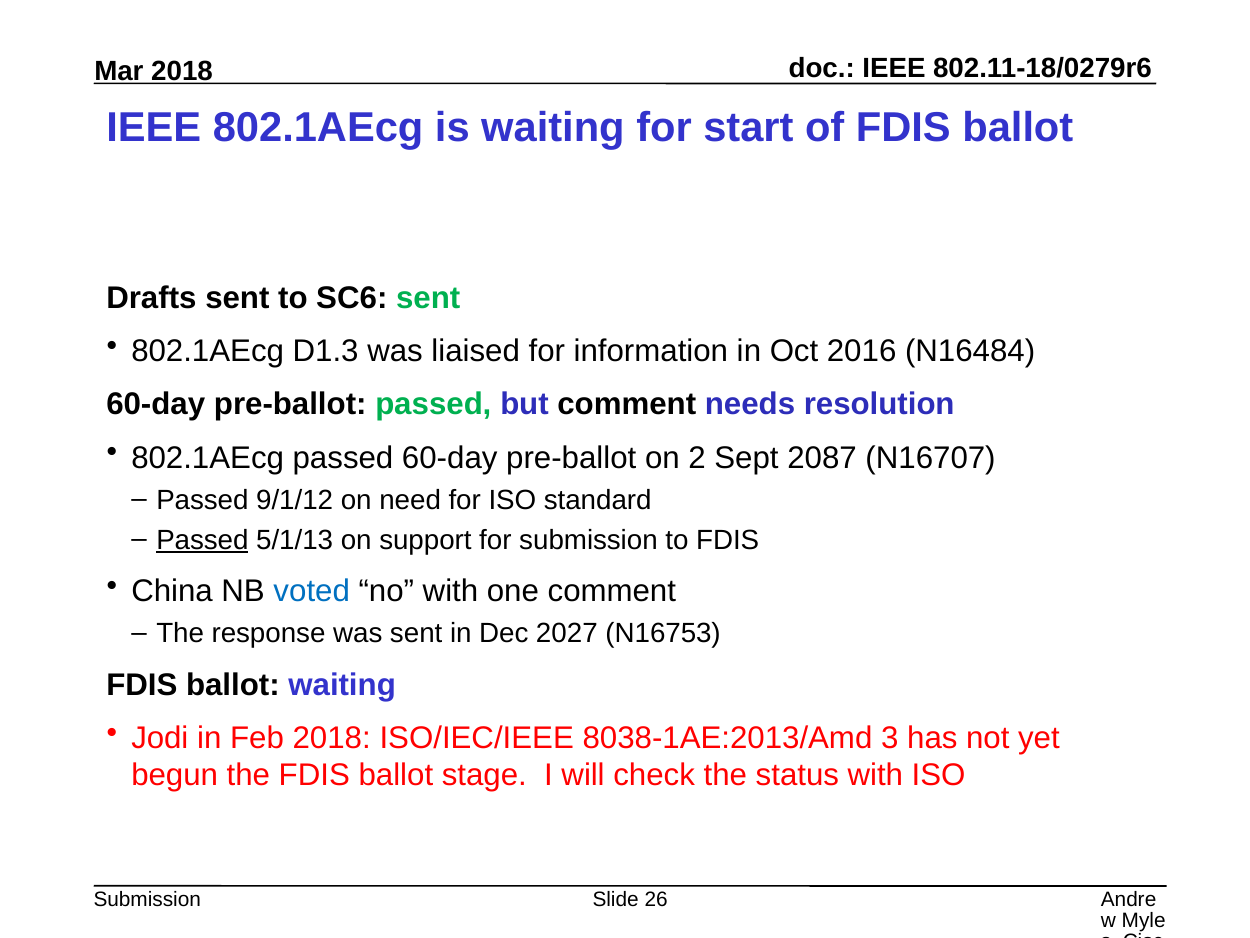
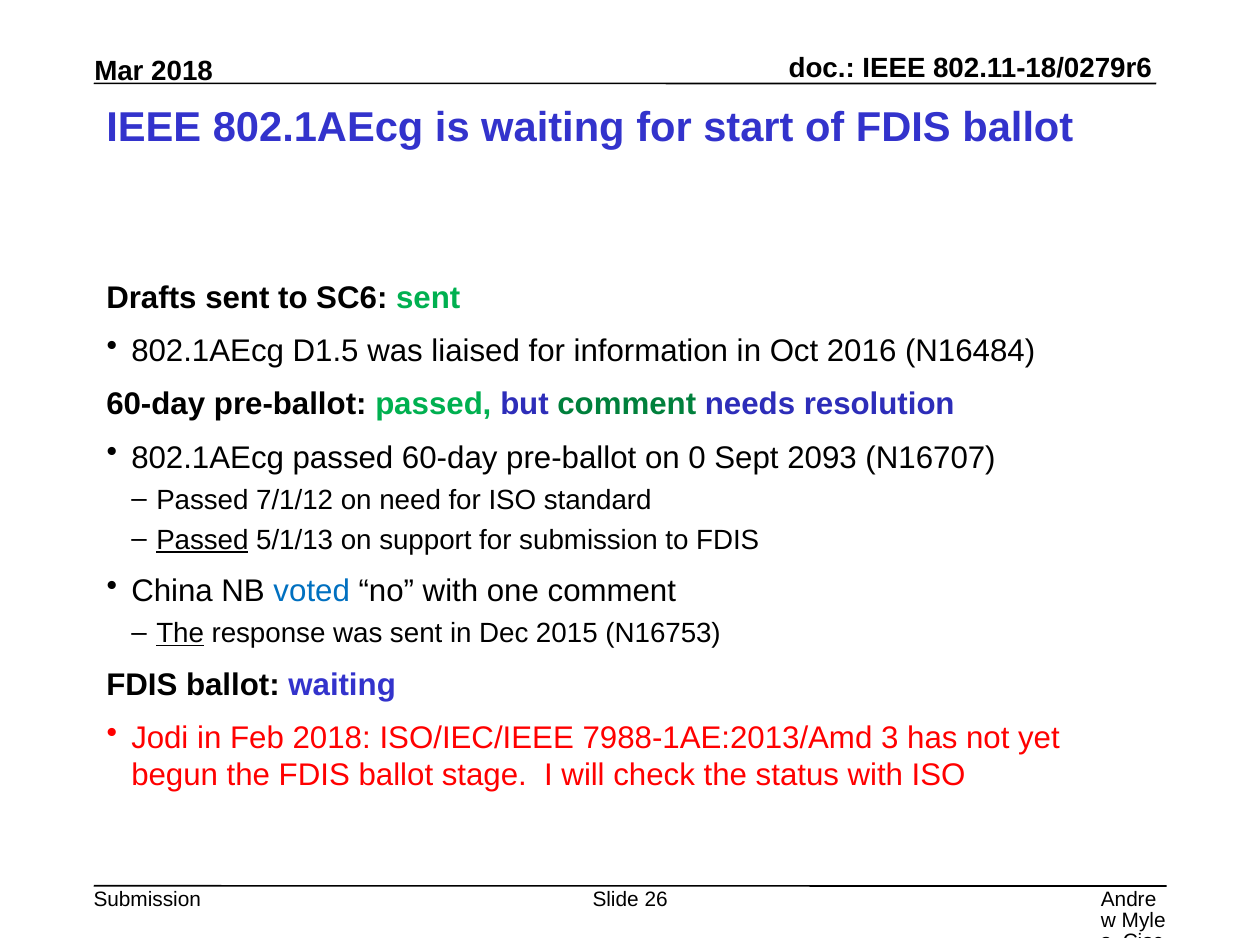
D1.3: D1.3 -> D1.5 (326, 351)
comment colour: black -> green (627, 404)
2: 2 -> 0 (697, 458)
2087: 2087 -> 2093 (822, 458)
9/1/12: 9/1/12 -> 7/1/12 (295, 500)
The underline: none -> present (180, 633)
2027: 2027 -> 2015 (567, 633)
8038-1AE:2013/Amd: 8038-1AE:2013/Amd -> 7988-1AE:2013/Amd (727, 738)
